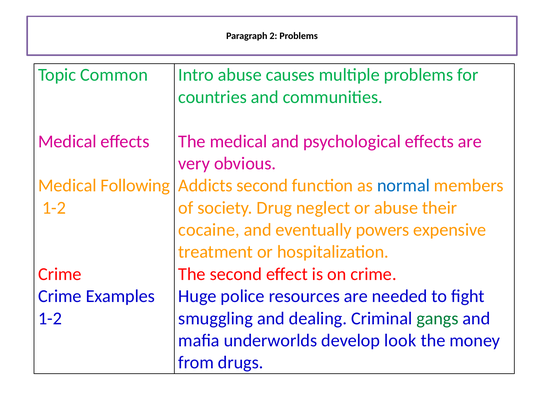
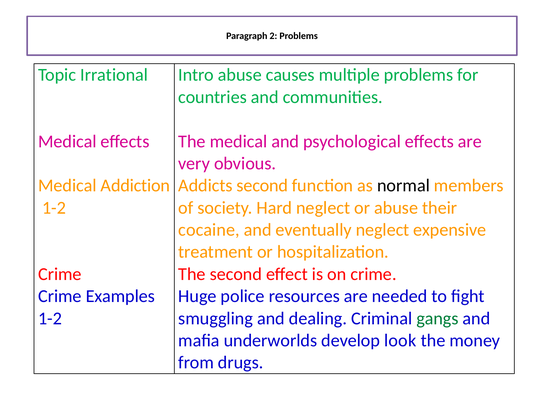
Common: Common -> Irrational (114, 75)
Following: Following -> Addiction (135, 186)
normal colour: blue -> black (403, 186)
Drug: Drug -> Hard (274, 208)
eventually powers: powers -> neglect (383, 230)
